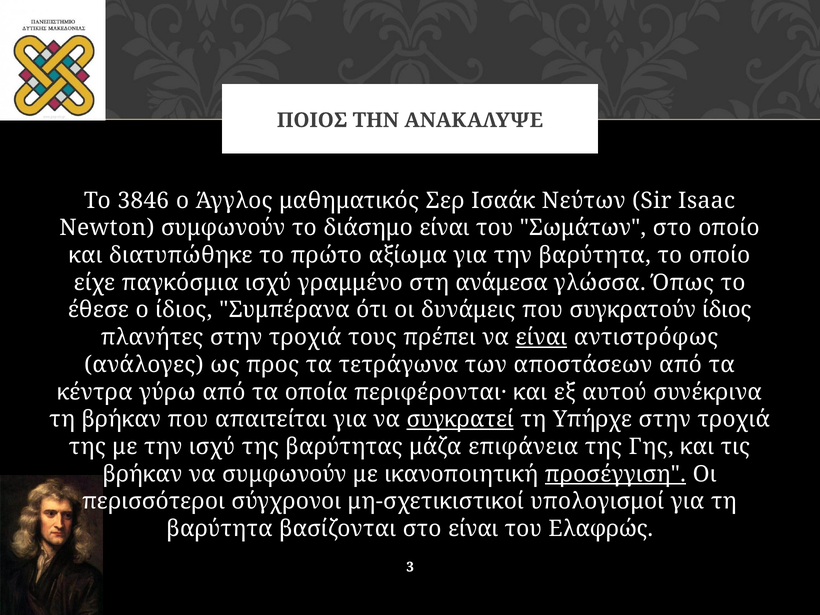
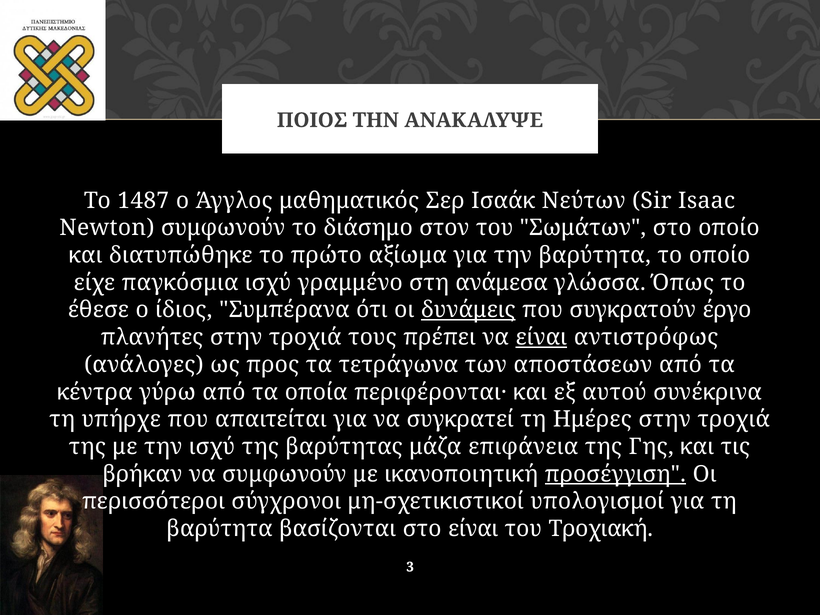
3846: 3846 -> 1487 (143, 201)
διάσημο είναι: είναι -> στον (444, 228)
δυνάμεις underline: none -> present (468, 310)
συγκρατούν ίδιος: ίδιος -> έργο (727, 310)
τη βρήκαν: βρήκαν -> υπήρχε (121, 419)
συγκρατεί underline: present -> none (460, 419)
Υπήρχε: Υπήρχε -> Ημέρες (592, 419)
Ελαφρώς: Ελαφρώς -> Τροχιακή (601, 529)
